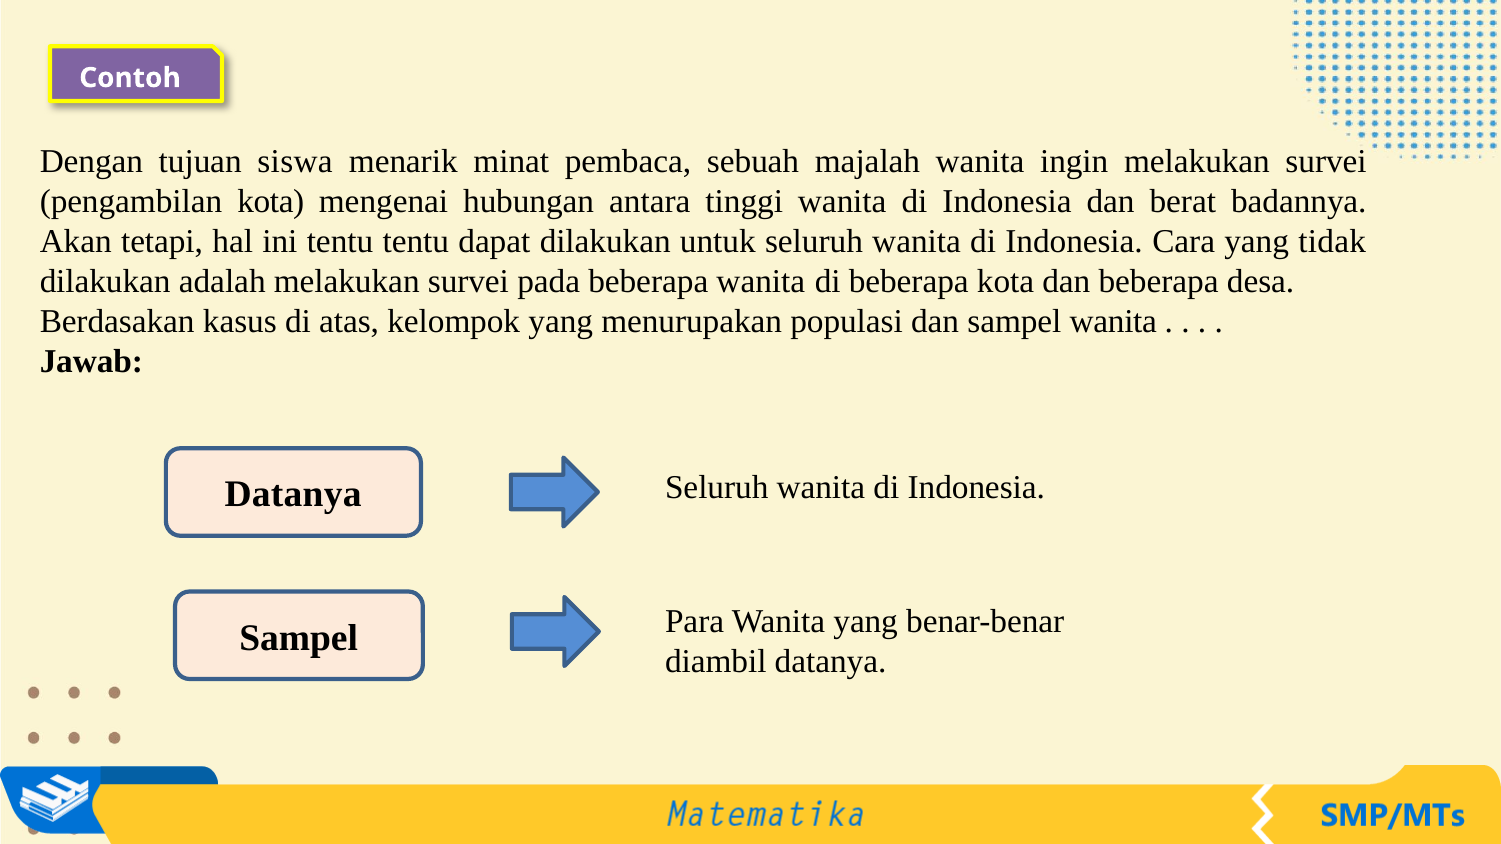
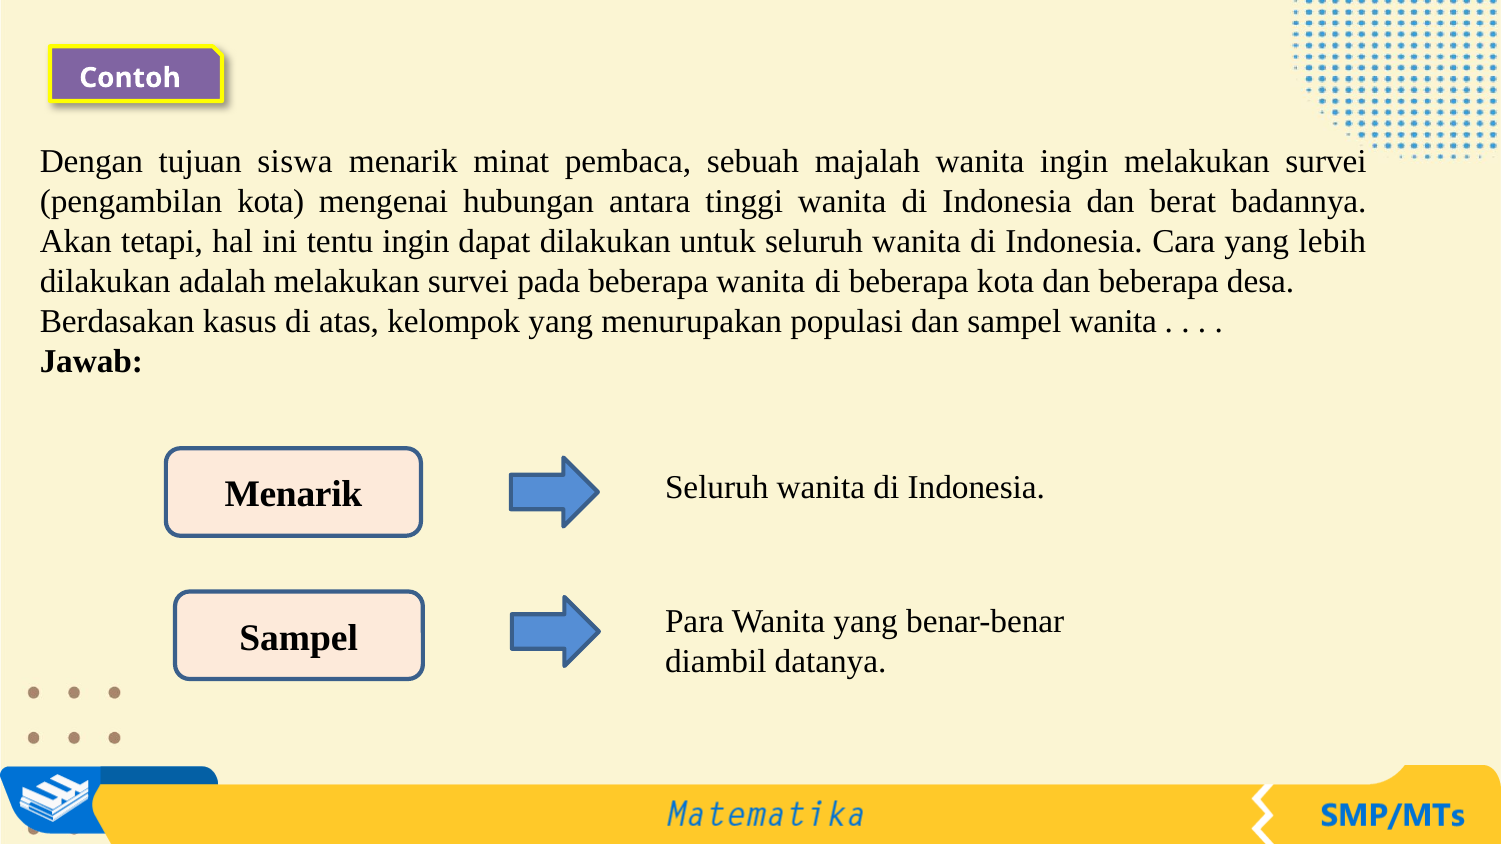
tentu tentu: tentu -> ingin (416, 242)
tidak: tidak -> lebih (1332, 242)
Datanya: Datanya -> Menarik (293, 495)
